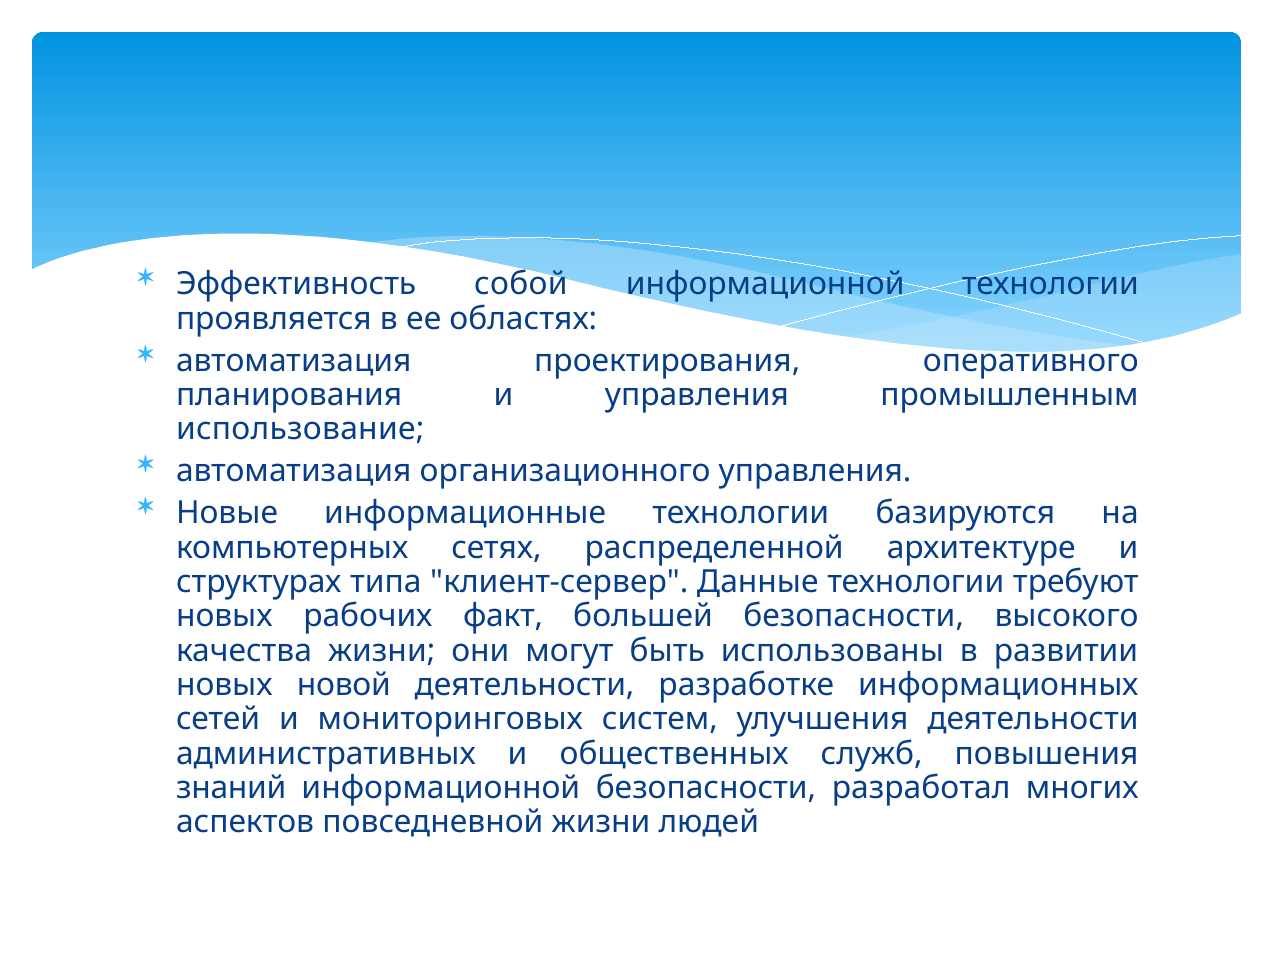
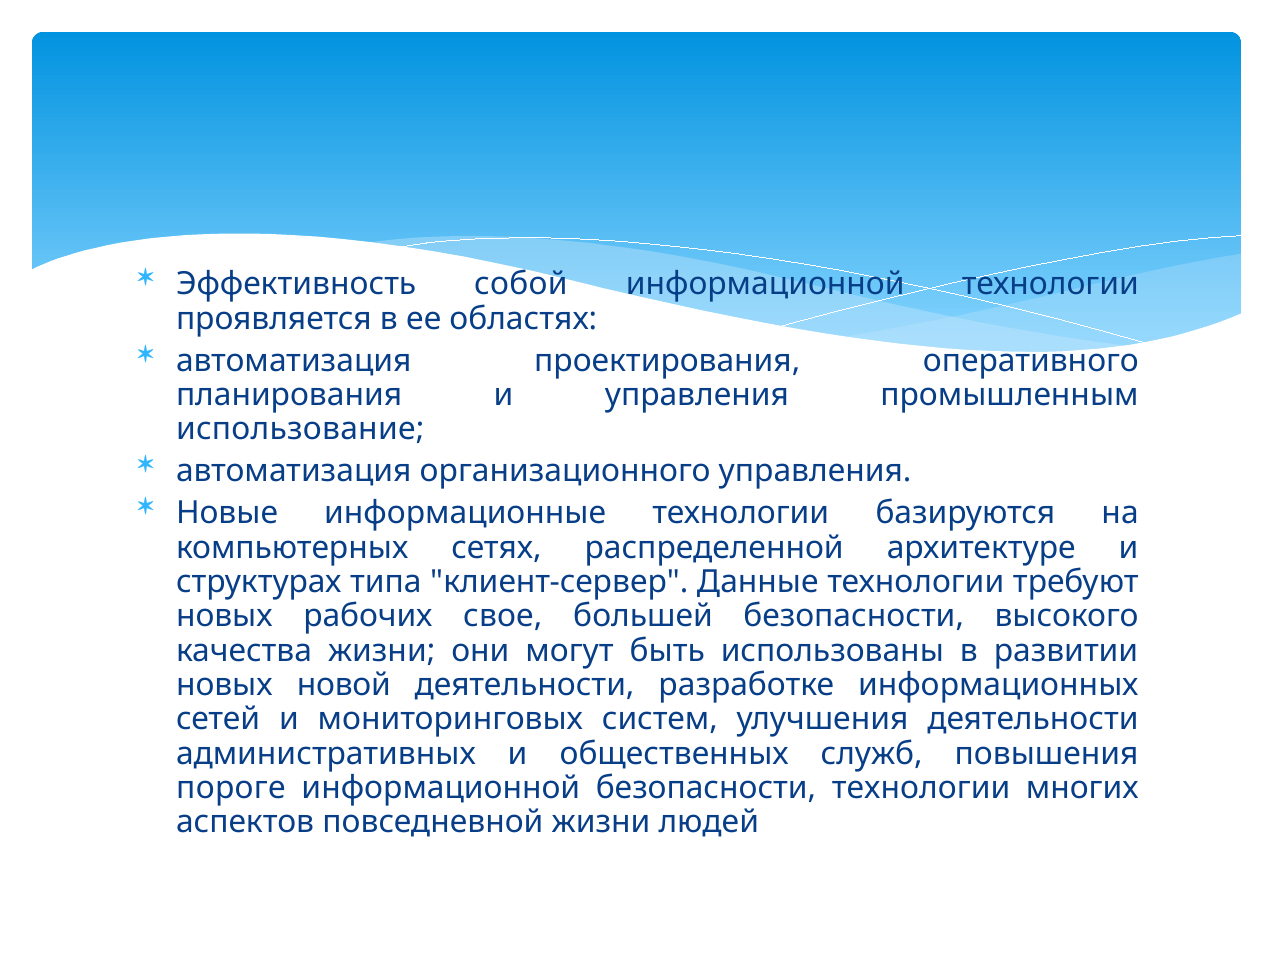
факт: факт -> свое (503, 616)
знаний: знаний -> пороге (231, 788)
безопасности разработал: разработал -> технологии (921, 788)
